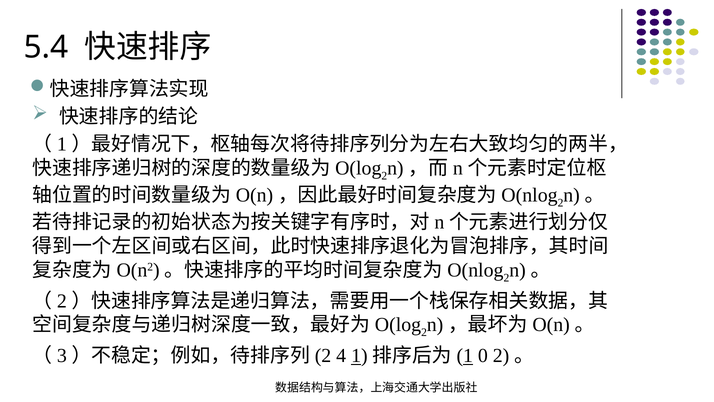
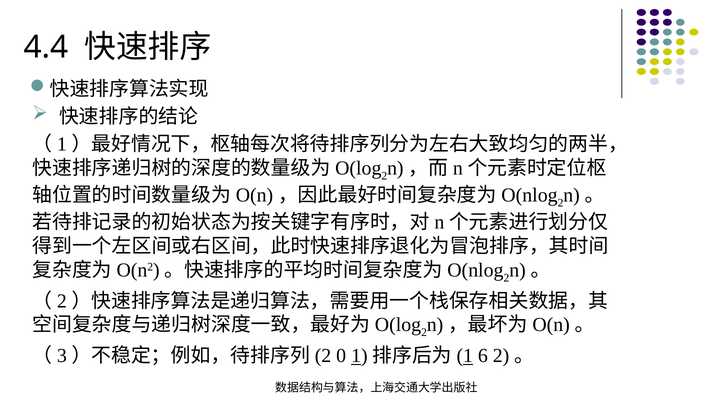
5.4: 5.4 -> 4.4 (46, 47)
4: 4 -> 0 (341, 356)
0: 0 -> 6 (483, 356)
